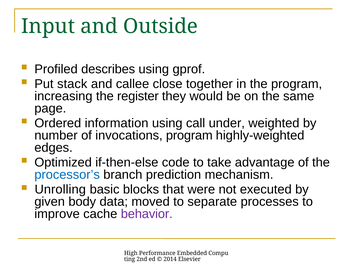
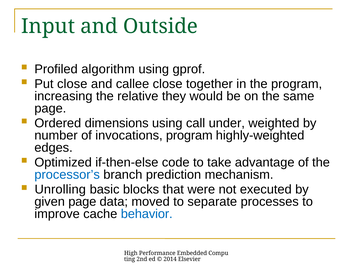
describes: describes -> algorithm (108, 69)
Put stack: stack -> close (72, 84)
register: register -> relative (138, 96)
information: information -> dimensions (117, 123)
given body: body -> page (82, 202)
behavior colour: purple -> blue (147, 214)
